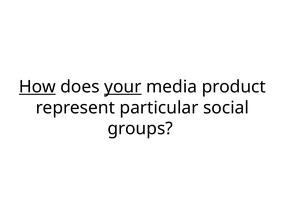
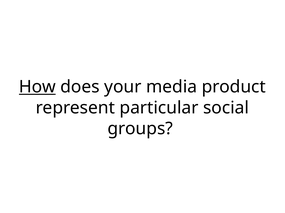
your underline: present -> none (123, 87)
